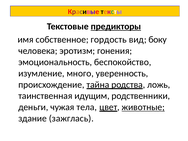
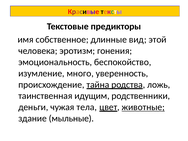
предикторы underline: present -> none (116, 26)
гордость: гордость -> длинные (109, 39)
боку: боку -> этой (158, 39)
зажглась: зажглась -> мыльные (71, 118)
